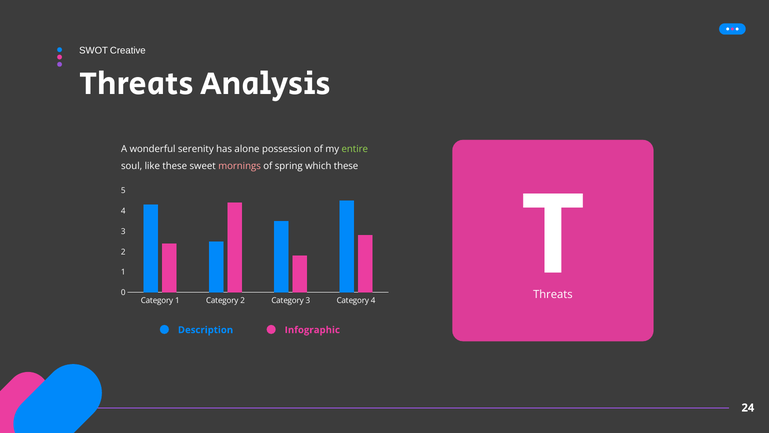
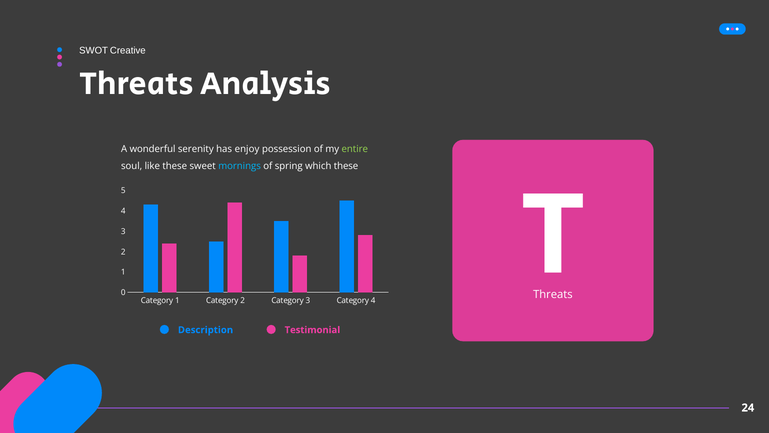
alone: alone -> enjoy (247, 149)
mornings colour: pink -> light blue (240, 166)
Infographic: Infographic -> Testimonial (312, 330)
